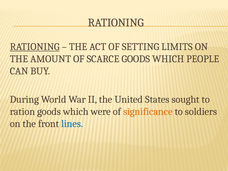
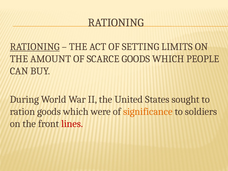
lines colour: blue -> red (72, 124)
